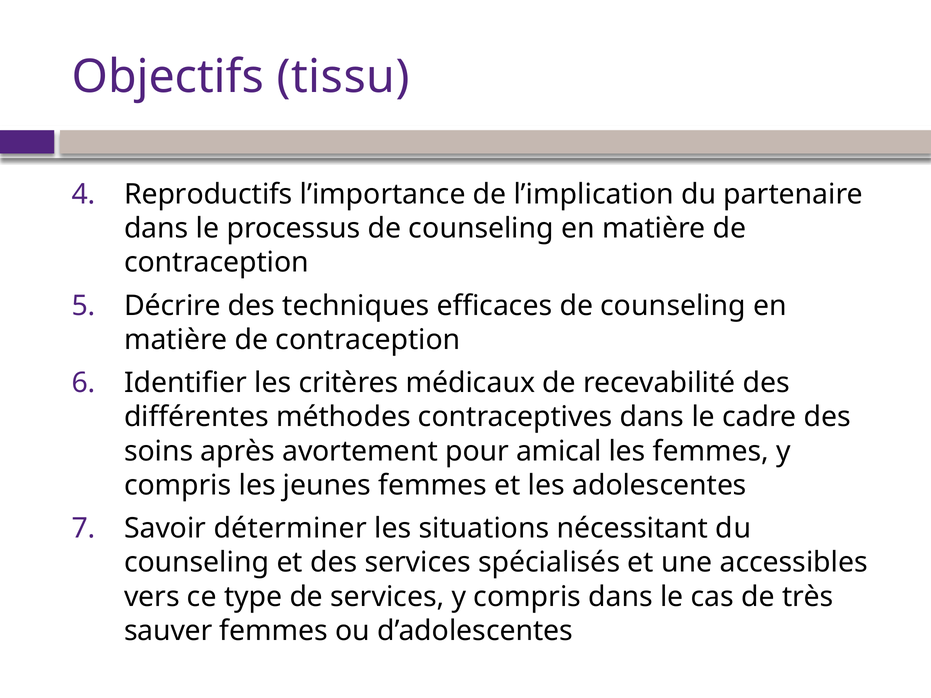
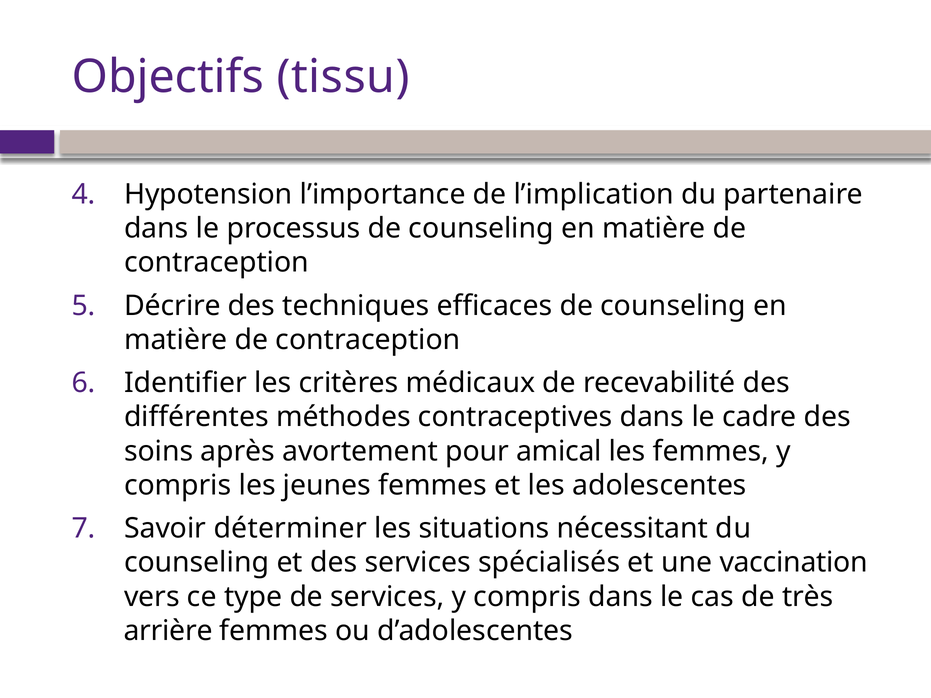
Reproductifs: Reproductifs -> Hypotension (208, 194)
accessibles: accessibles -> vaccination (794, 563)
sauver: sauver -> arrière (168, 631)
